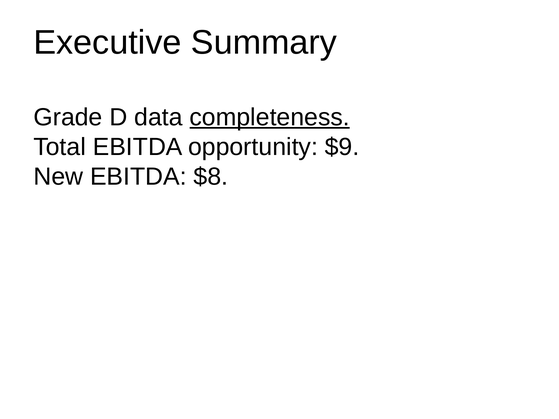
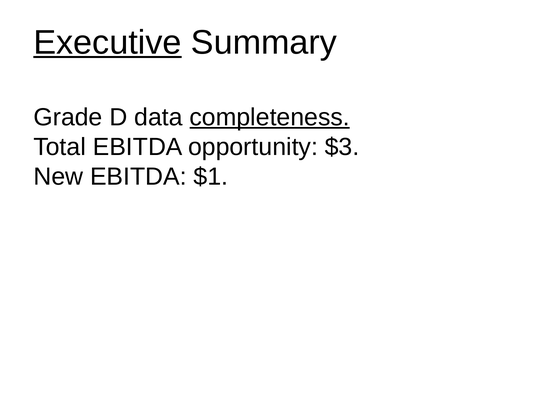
Executive underline: none -> present (107, 42)
$9: $9 -> $3 (342, 147)
$8: $8 -> $1 (211, 177)
